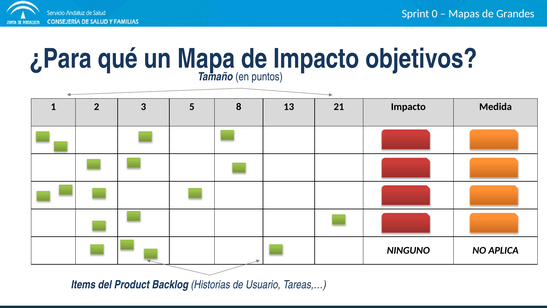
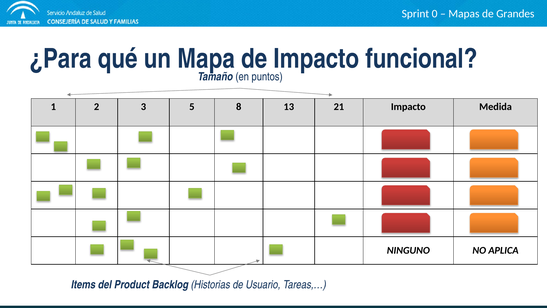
objetivos: objetivos -> funcional (421, 59)
